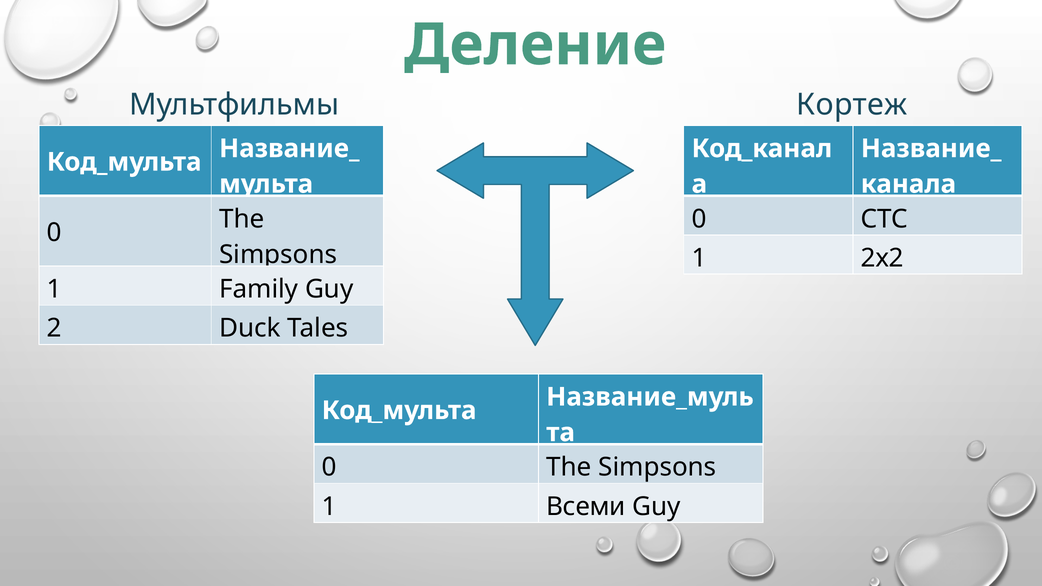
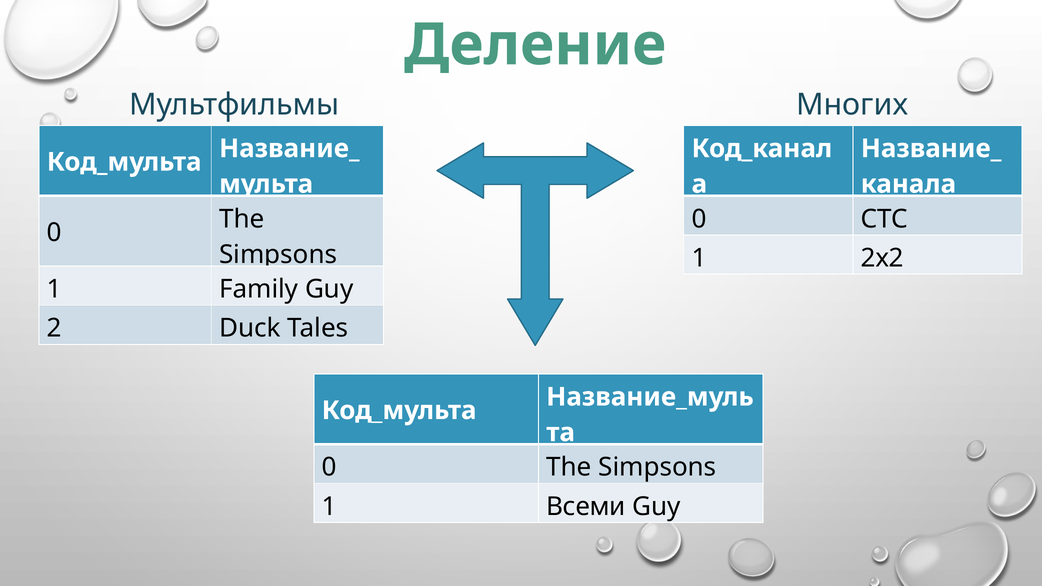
Кортеж: Кортеж -> Многих (852, 105)
